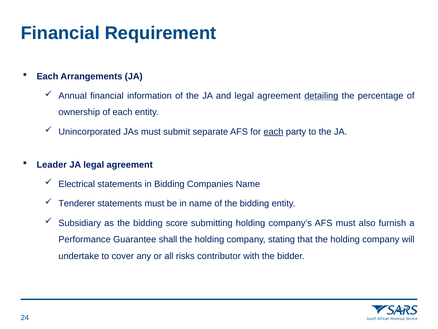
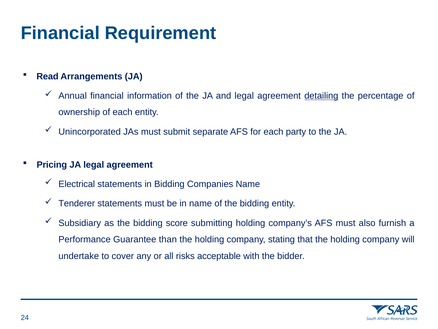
Each: Each -> Read (48, 76)
each underline: present -> none (273, 132)
Leader: Leader -> Pricing (52, 164)
shall: shall -> than (168, 239)
contributor: contributor -> acceptable (219, 256)
